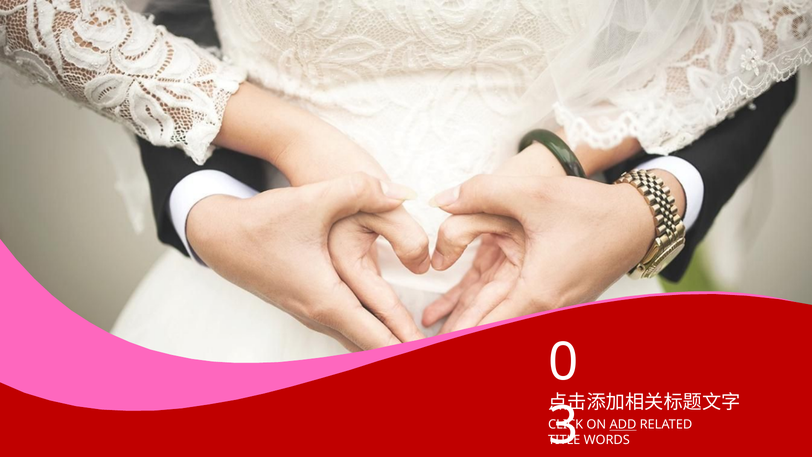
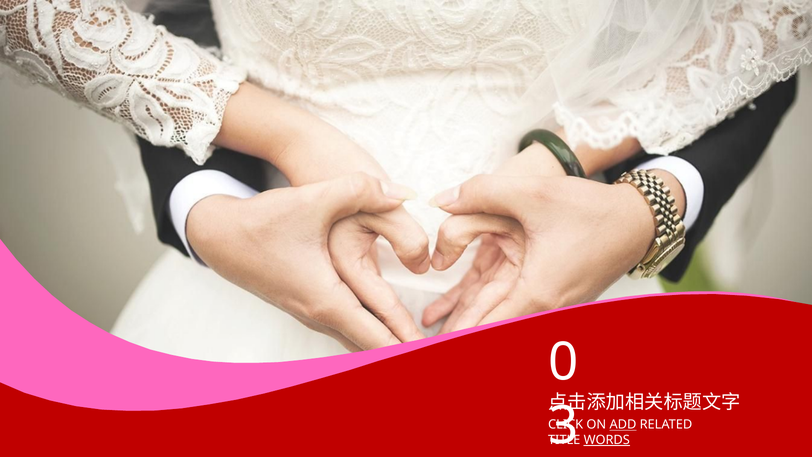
WORDS underline: none -> present (607, 440)
